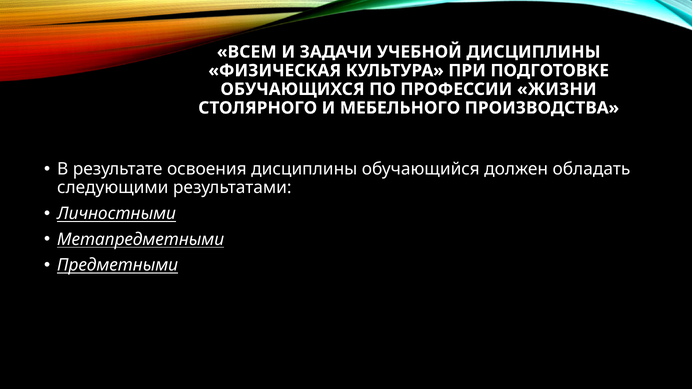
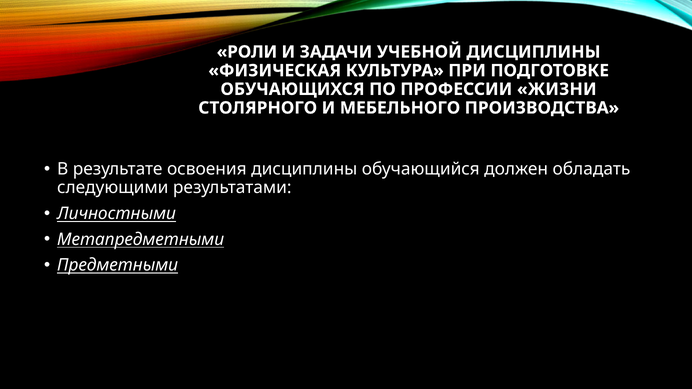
ВСЕМ: ВСЕМ -> РОЛИ (247, 52)
